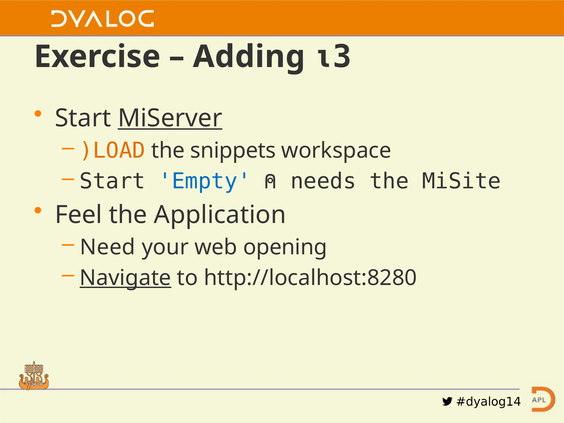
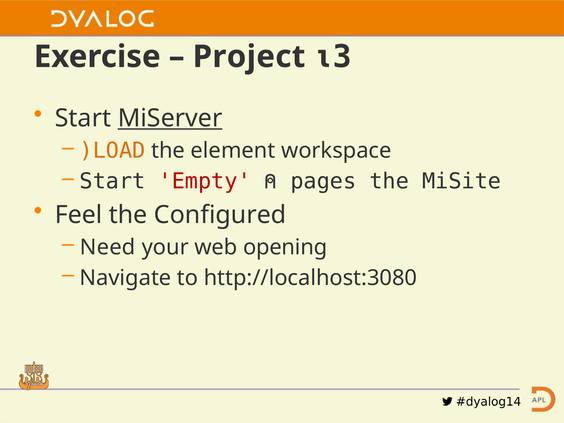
Adding: Adding -> Project (249, 57)
snippets: snippets -> element (233, 151)
Empty colour: blue -> red (205, 181)
needs: needs -> pages (323, 181)
Application: Application -> Configured (220, 215)
Navigate underline: present -> none (125, 278)
http://localhost:8280: http://localhost:8280 -> http://localhost:3080 (310, 278)
